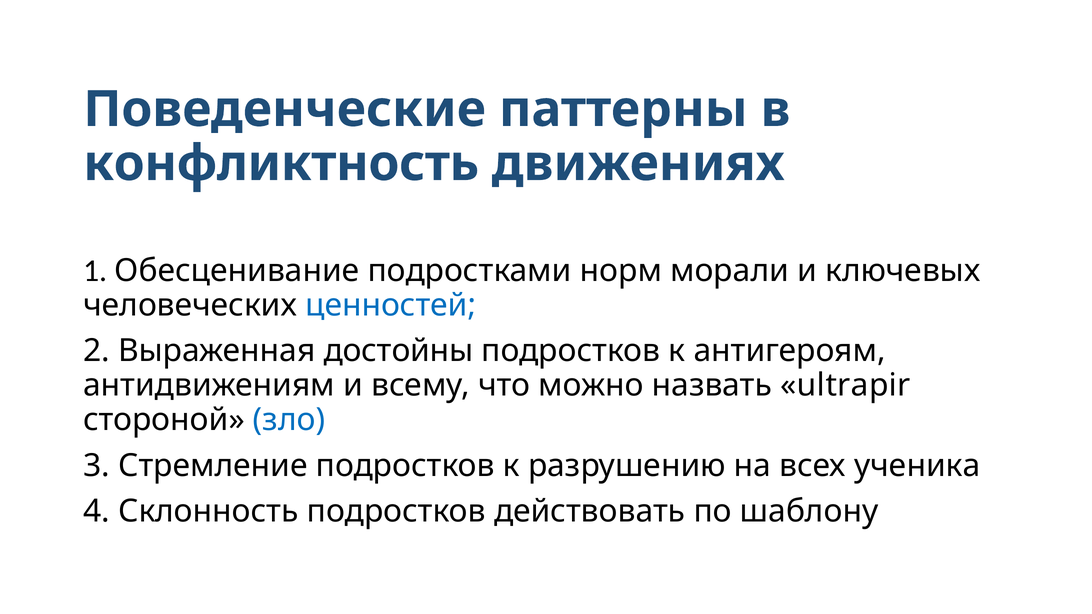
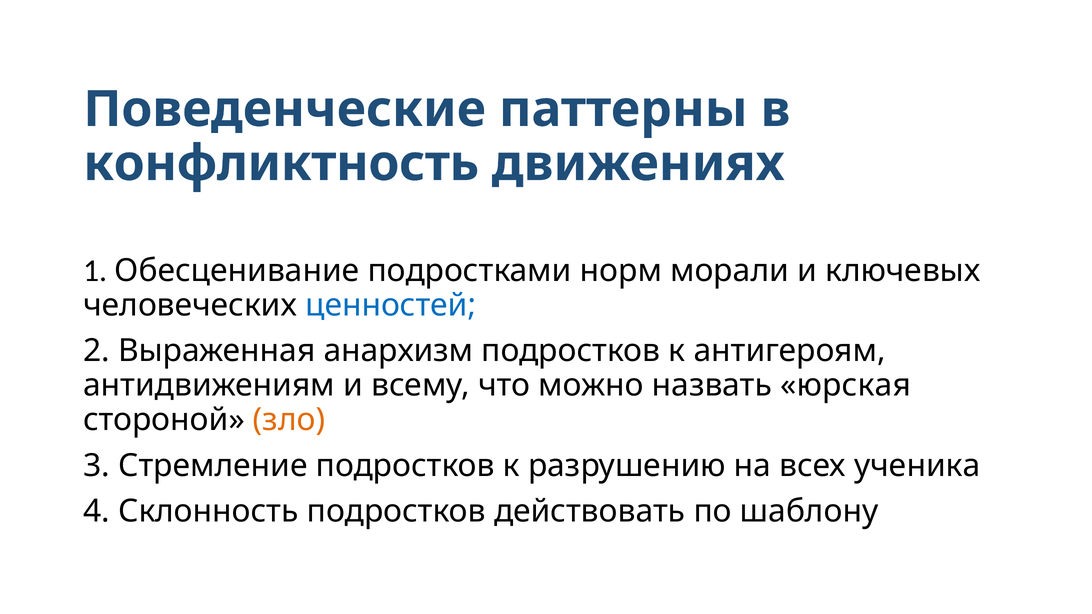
достойны: достойны -> анархизм (398, 351)
ultrapir: ultrapir -> юрская (846, 386)
зло colour: blue -> orange (289, 420)
